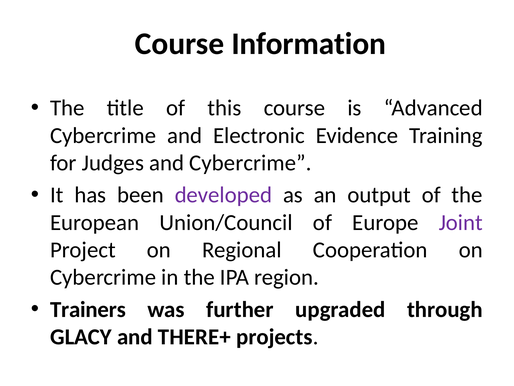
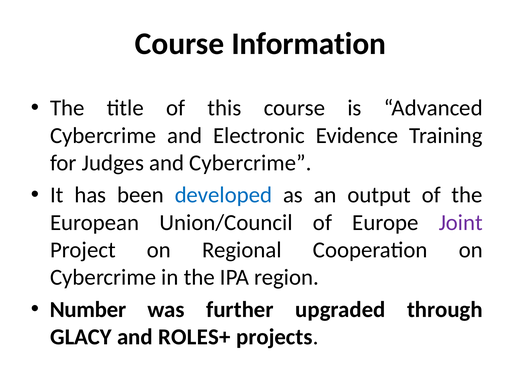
developed colour: purple -> blue (223, 195)
Trainers: Trainers -> Number (88, 309)
THERE+: THERE+ -> ROLES+ (194, 337)
